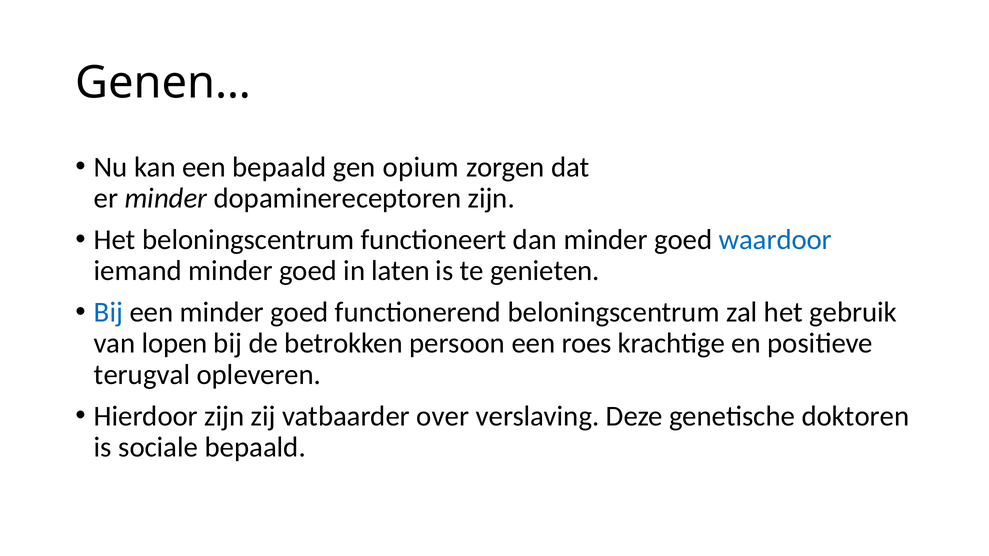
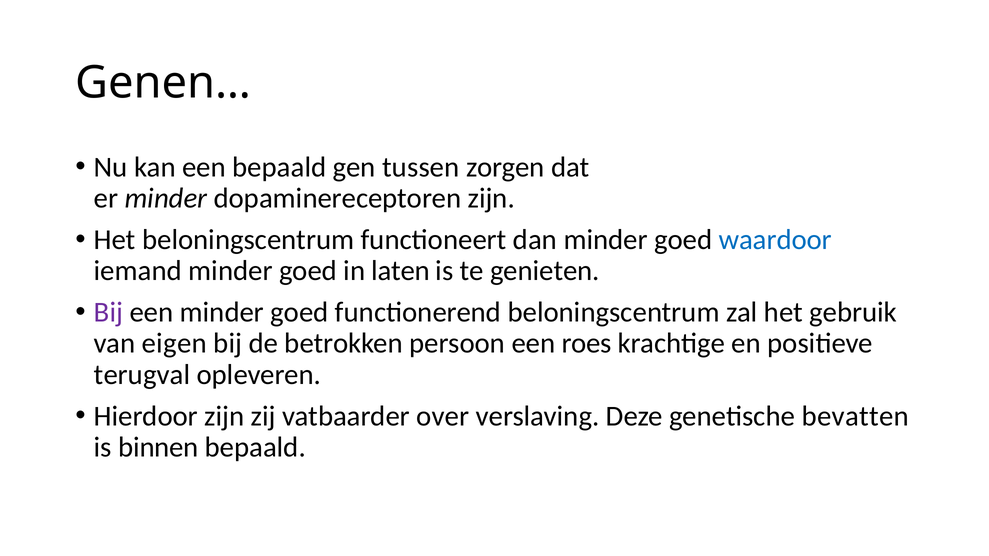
opium: opium -> tussen (421, 167)
Bij colour: blue -> purple (109, 312)
lopen: lopen -> eigen (174, 344)
doktoren: doktoren -> bevatten (855, 416)
sociale: sociale -> binnen (158, 447)
